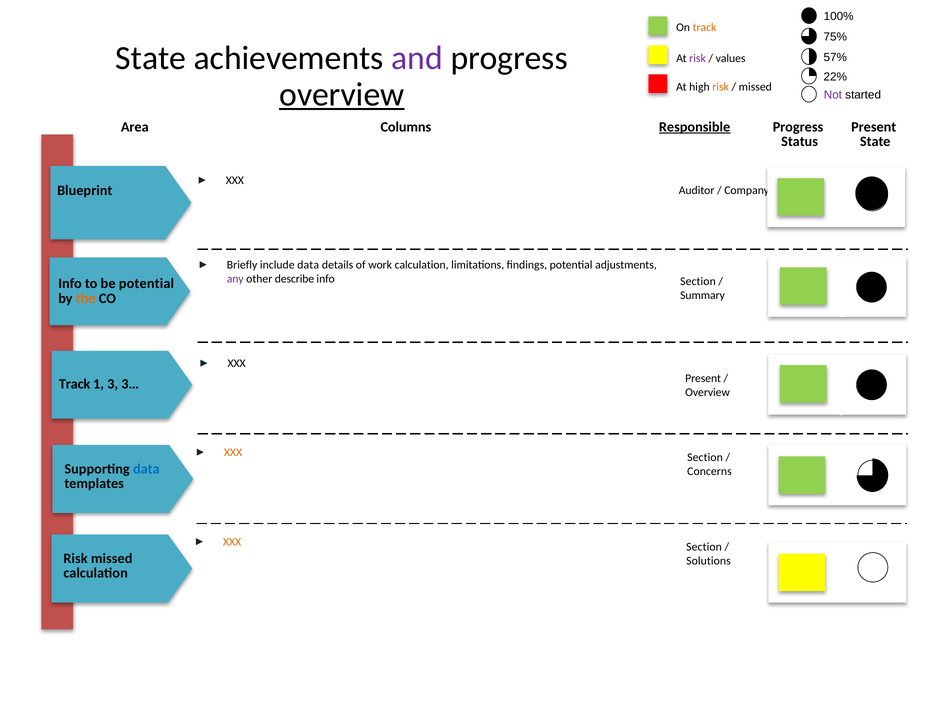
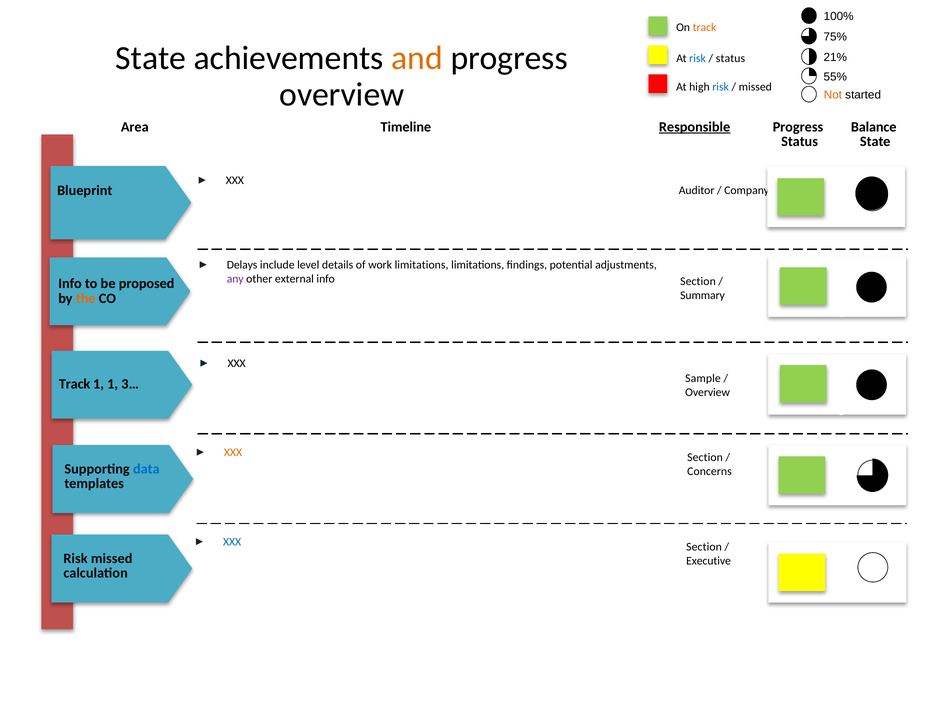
and colour: purple -> orange (417, 58)
57%: 57% -> 21% (835, 57)
risk colour: purple -> blue (698, 58)
values: values -> status (730, 58)
22%: 22% -> 55% (835, 77)
overview underline: present -> none (342, 95)
risk colour: orange -> blue (721, 87)
Not colour: purple -> orange (833, 95)
Present: Present -> Balance (874, 127)
Columns: Columns -> Timeline (406, 127)
Briefly: Briefly -> Delays (242, 265)
include data: data -> level (308, 265)
work calculation: calculation -> limitations (422, 265)
describe: describe -> external (294, 279)
be potential: potential -> proposed (147, 284)
Present: Present -> Sample (703, 379)
1 3: 3 -> 1 (113, 384)
XXX colour: orange -> blue (232, 542)
Solutions: Solutions -> Executive (709, 561)
